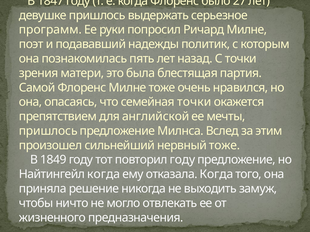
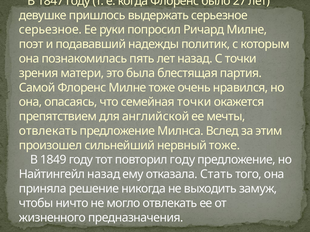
программ: программ -> серьезное (50, 30)
пришлось: пришлось -> отвлекать (48, 131)
Найтингейл когда: когда -> назад (104, 175)
отказала Когда: Когда -> Стать (216, 175)
